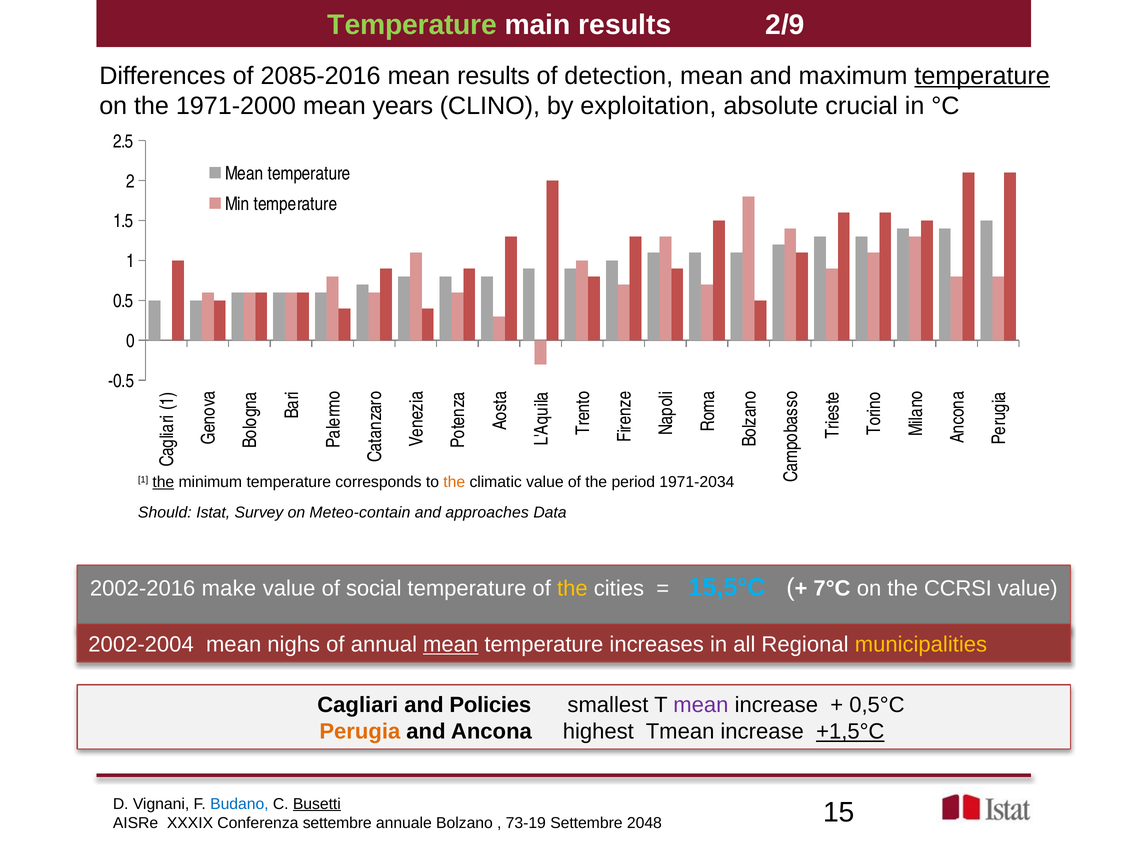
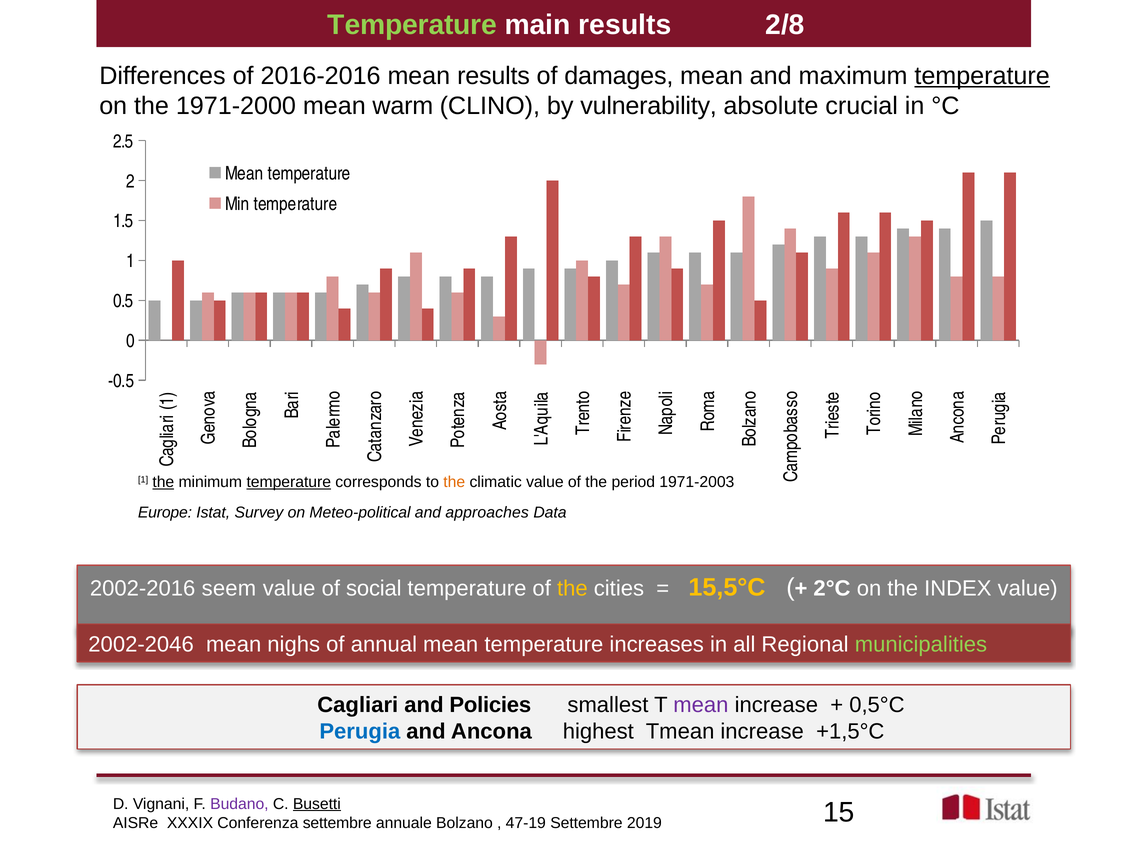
2/9: 2/9 -> 2/8 (785, 25)
2085-2016: 2085-2016 -> 2016-2016 (321, 76)
detection: detection -> damages (619, 76)
years: years -> warm (403, 106)
exploitation: exploitation -> vulnerability (649, 106)
temperature underline: none -> present (289, 482)
1971-2034: 1971-2034 -> 1971-2003 (697, 482)
Should: Should -> Europe (165, 512)
Meteo-contain: Meteo-contain -> Meteo-political (360, 512)
make: make -> seem (229, 589)
15,5°C colour: light blue -> yellow (727, 588)
7°C: 7°C -> 2°C (832, 589)
CCRSI: CCRSI -> INDEX (958, 589)
2002-2004: 2002-2004 -> 2002-2046 (141, 644)
mean underline: present -> none (451, 644)
municipalities colour: yellow -> light green (921, 644)
Perugia colour: orange -> blue (360, 731)
+1,5°C underline: present -> none (850, 731)
Budano colour: blue -> purple (239, 804)
73-19: 73-19 -> 47-19 (526, 823)
2048: 2048 -> 2019 (644, 823)
